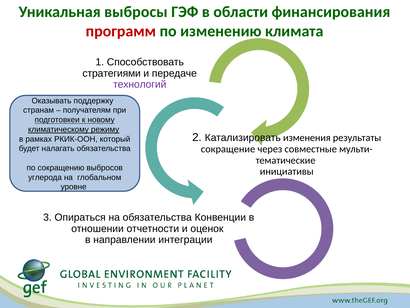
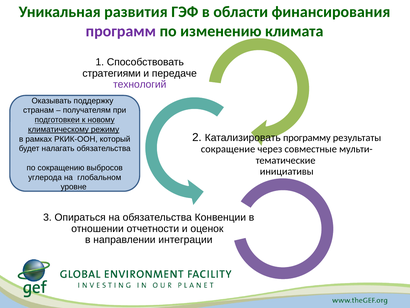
выбросы: выбросы -> развития (136, 12)
программ colour: red -> purple (121, 31)
изменения: изменения -> программу (307, 138)
